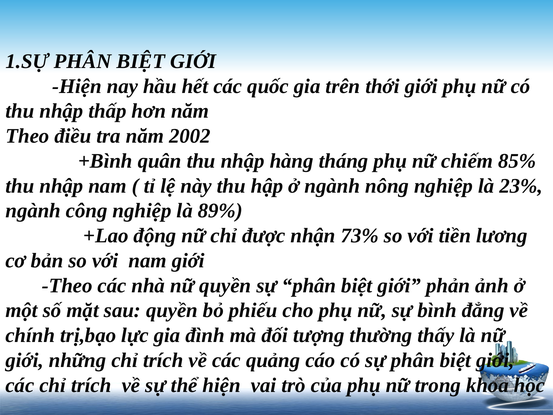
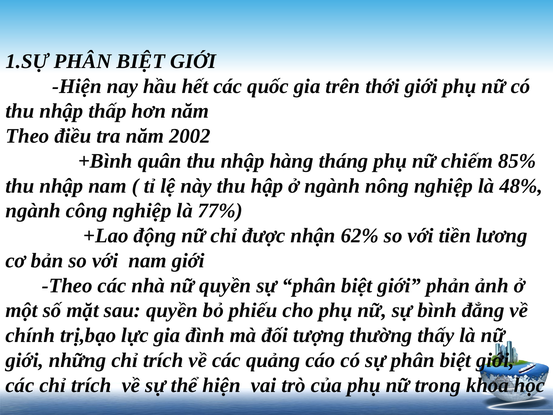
23%: 23% -> 48% (521, 186)
89%: 89% -> 77% (220, 211)
73%: 73% -> 62% (360, 236)
